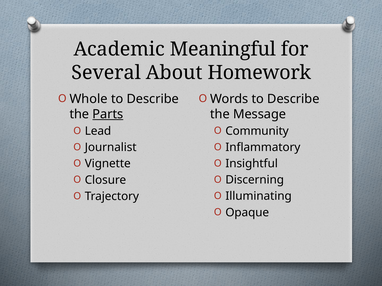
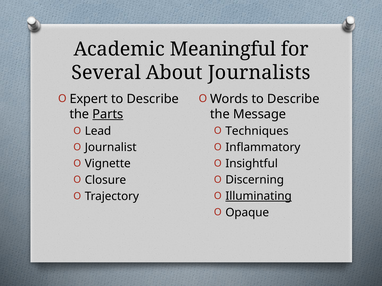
Homework: Homework -> Journalists (259, 73)
Whole: Whole -> Expert (89, 99)
Community: Community -> Techniques (257, 131)
Illuminating underline: none -> present (259, 196)
